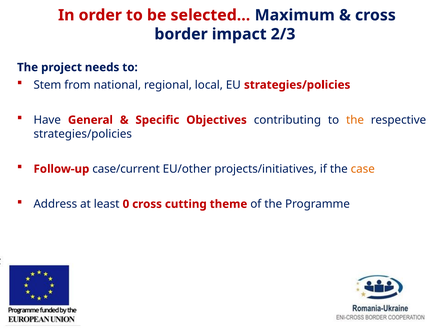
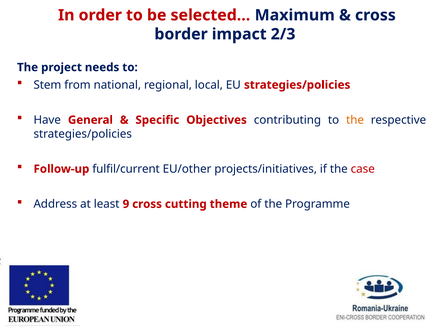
case/current: case/current -> fulfil/current (126, 169)
case colour: orange -> red (363, 169)
0: 0 -> 9 (126, 204)
